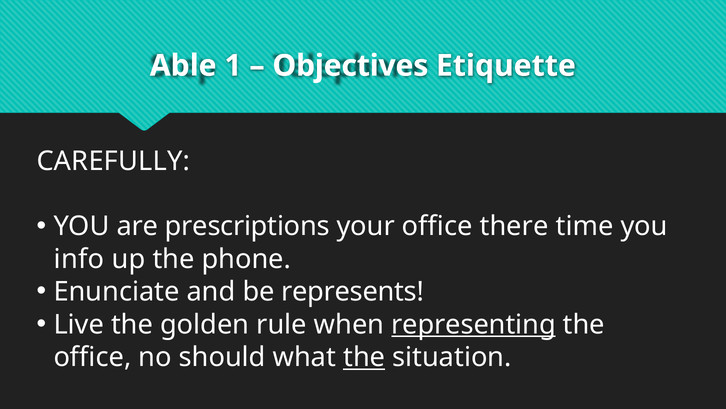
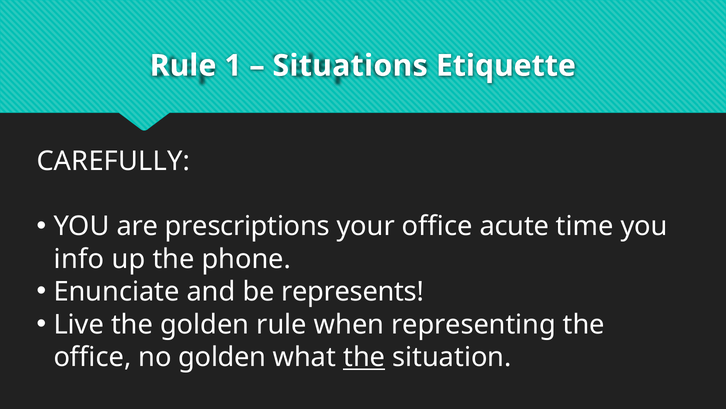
Able: Able -> Rule (183, 66)
Objectives: Objectives -> Situations (350, 66)
there: there -> acute (514, 226)
representing underline: present -> none (474, 324)
no should: should -> golden (222, 357)
